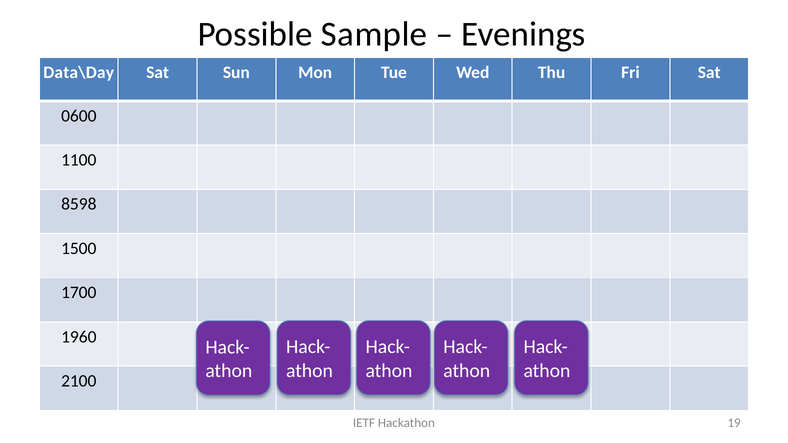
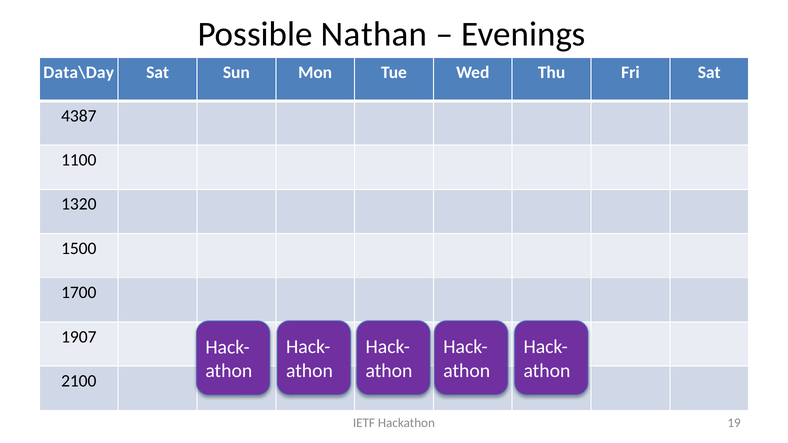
Sample: Sample -> Nathan (374, 34)
0600: 0600 -> 4387 (79, 116)
8598: 8598 -> 1320 (79, 204)
1960: 1960 -> 1907 (79, 337)
